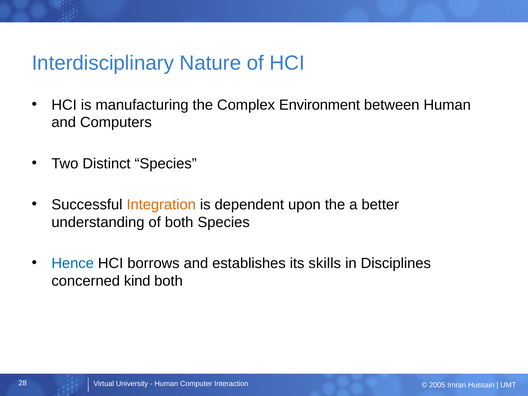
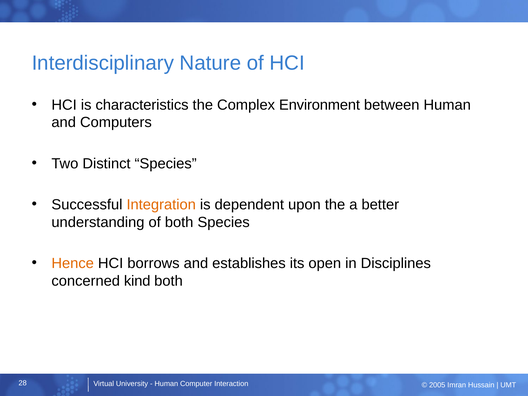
manufacturing: manufacturing -> characteristics (142, 105)
Hence colour: blue -> orange (73, 263)
skills: skills -> open (325, 263)
